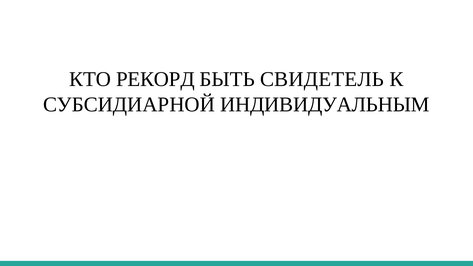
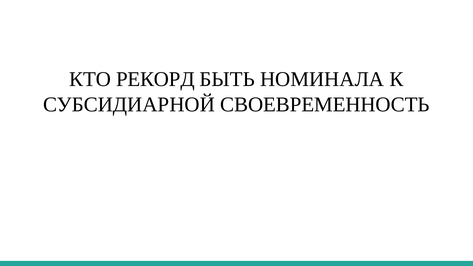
СВИДЕТЕЛЬ: СВИДЕТЕЛЬ -> НОМИНАЛА (322, 79)
ИНДИВИДУАЛЬНЫМ: ИНДИВИДУАЛЬНЫМ -> СВОЕВРЕМЕННОСТЬ (325, 105)
